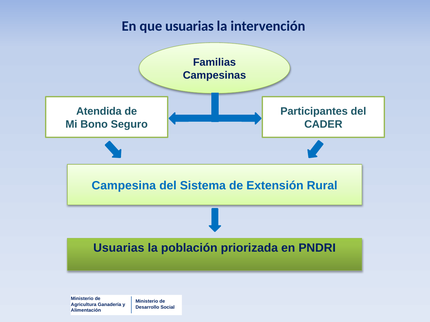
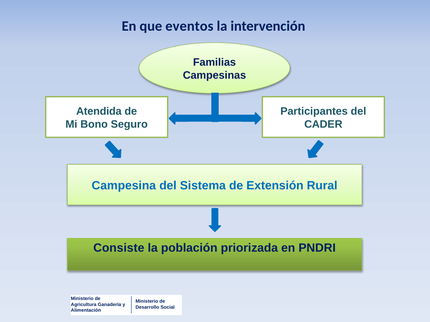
que usuarias: usuarias -> eventos (189, 26)
Usuarias: Usuarias -> Consiste (119, 248)
